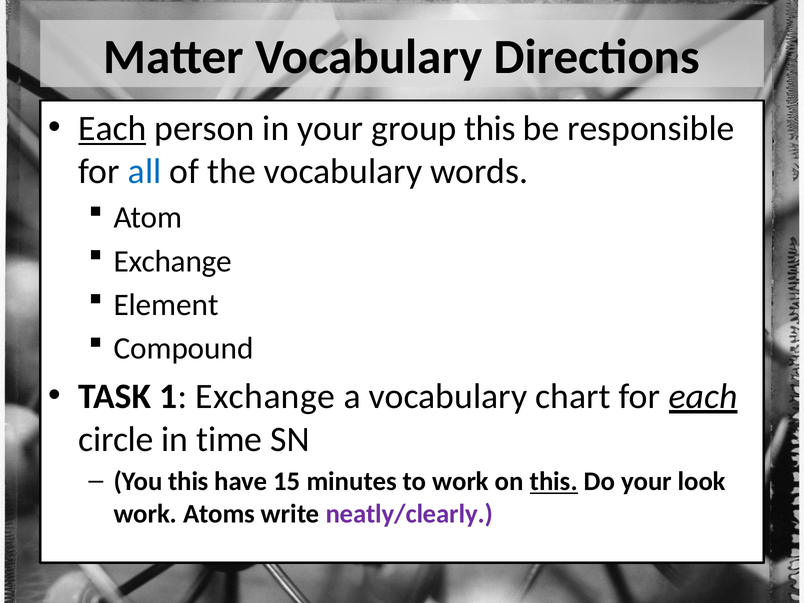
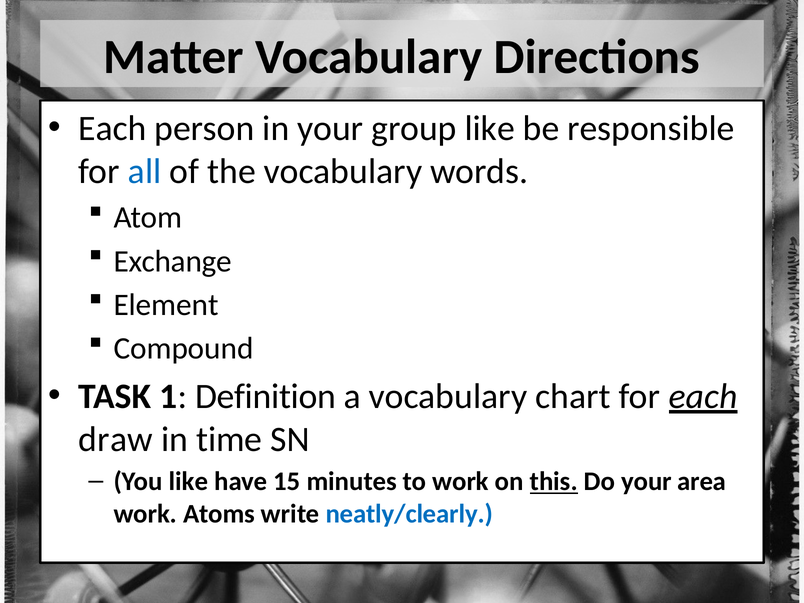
Each underline: present -> none (112, 128)
group this: this -> like (490, 128)
1 Exchange: Exchange -> Definition (266, 396)
circle: circle -> draw (116, 439)
You this: this -> like (188, 482)
look: look -> area (702, 482)
neatly/clearly colour: purple -> blue (409, 514)
